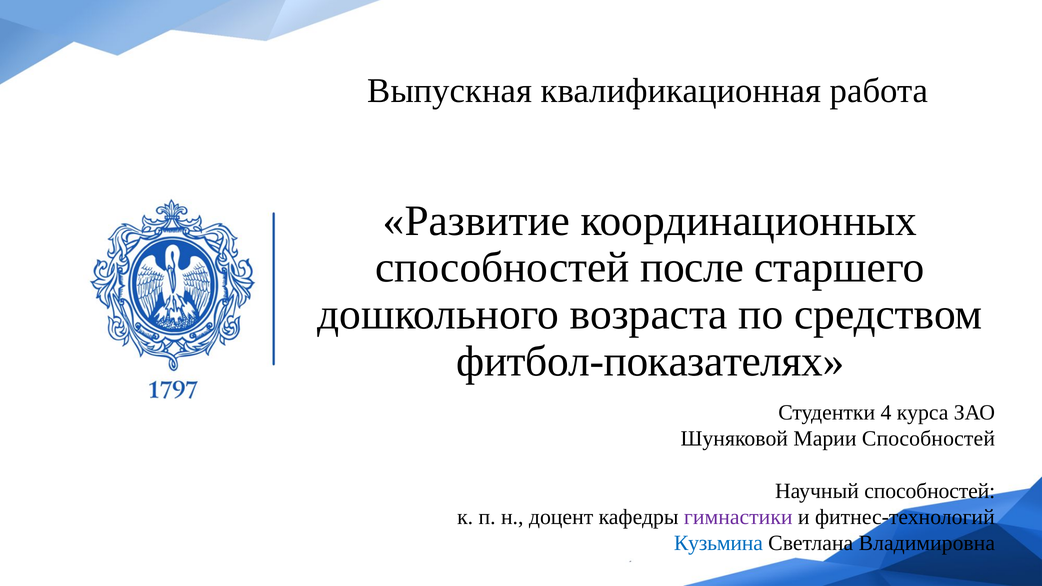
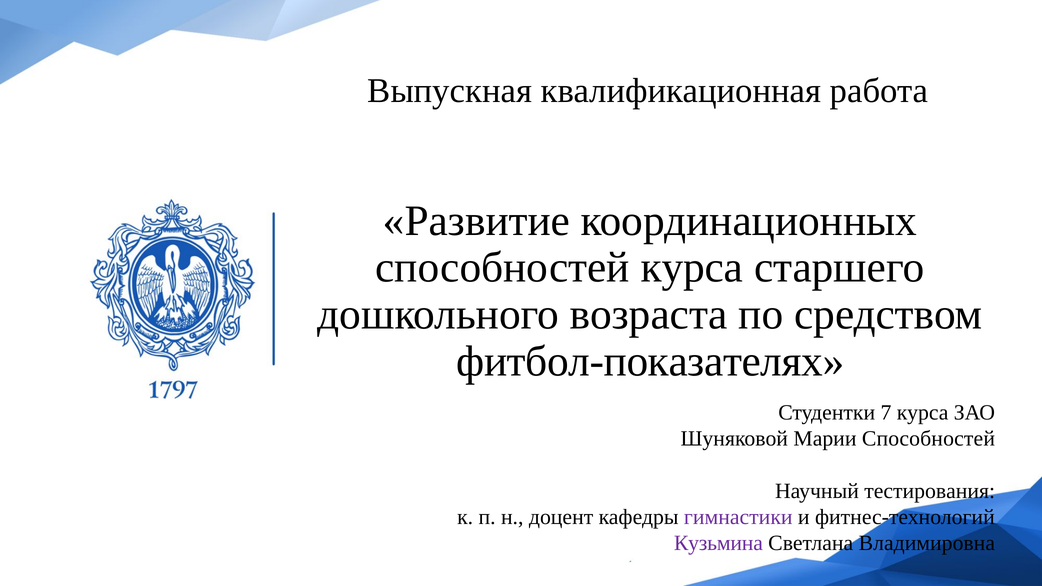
способностей после: после -> курса (692, 268)
4: 4 -> 7 (886, 413)
Научный способностей: способностей -> тестирования (930, 491)
Кузьмина colour: blue -> purple (718, 543)
